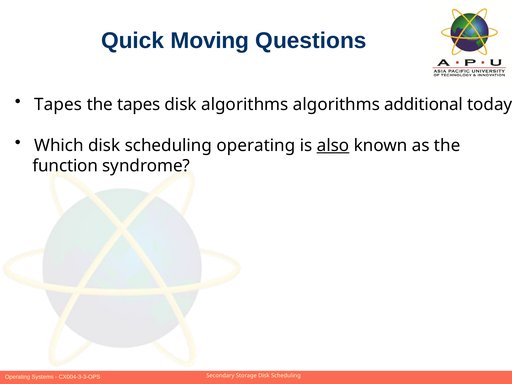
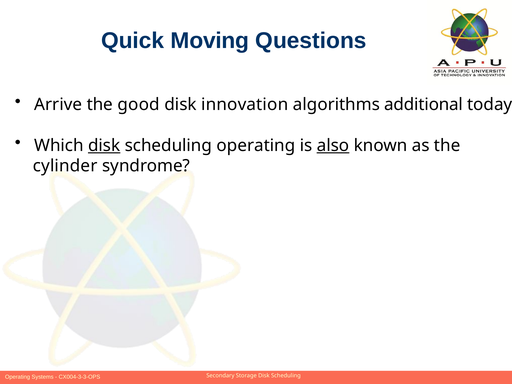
Tapes: Tapes -> Arrive (58, 104)
the tapes: tapes -> good (139, 104)
disk algorithms: algorithms -> innovation (245, 104)
disk underline: none -> present (104, 145)
function: function -> cylinder (65, 166)
